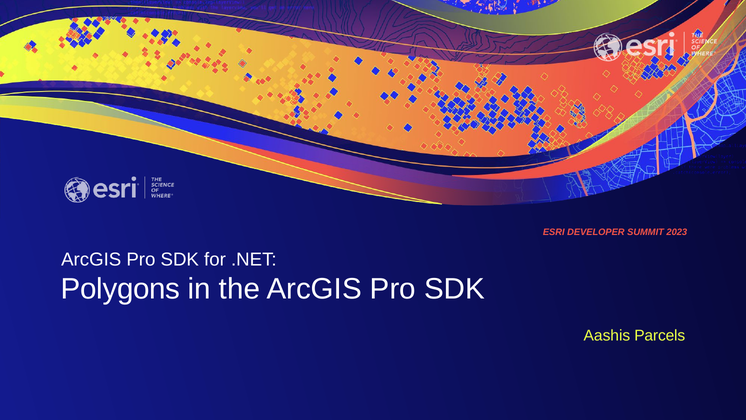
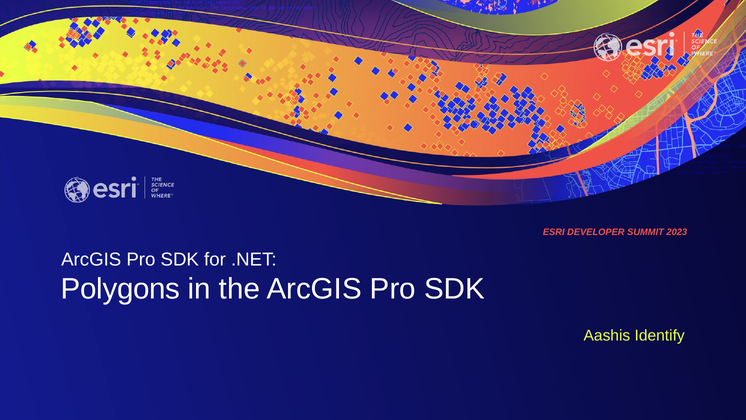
Parcels: Parcels -> Identify (660, 335)
